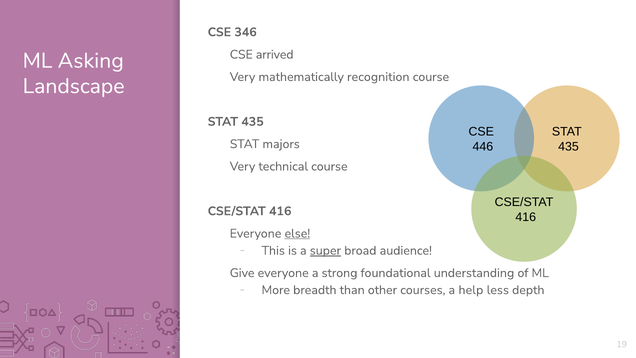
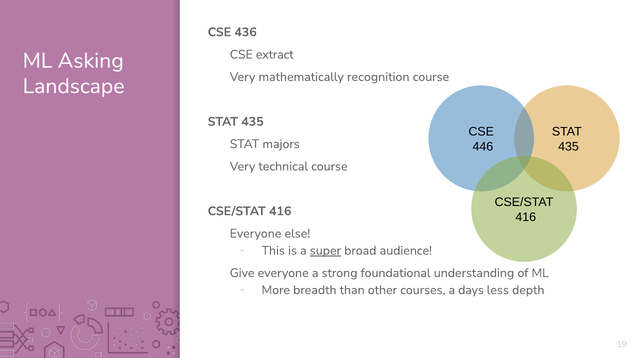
346: 346 -> 436 (246, 32)
arrived: arrived -> extract (275, 54)
else underline: present -> none (297, 233)
help: help -> days (471, 290)
